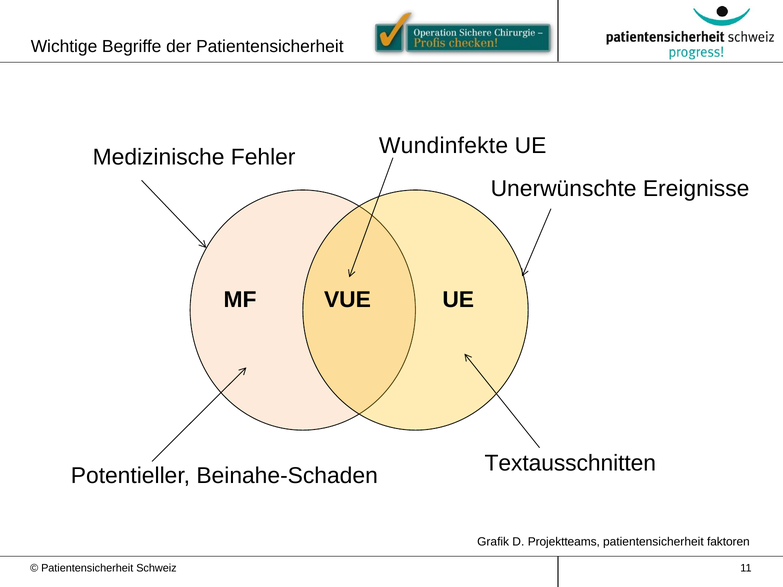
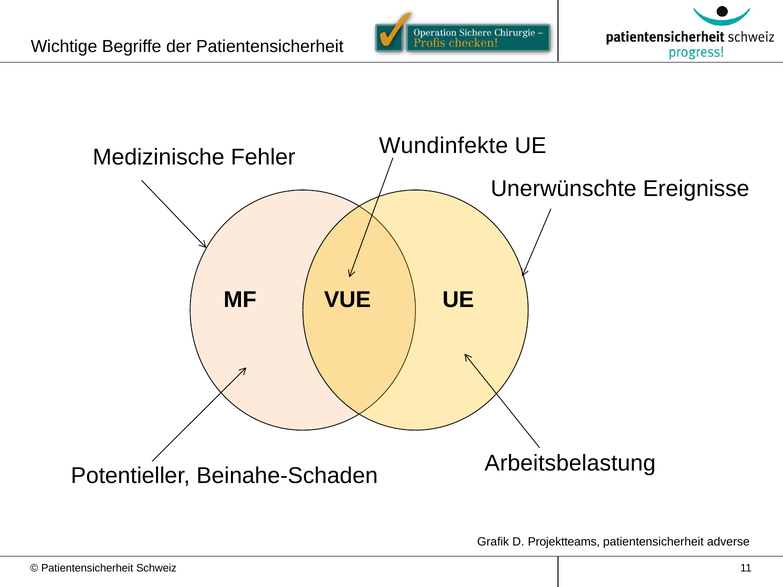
Textausschnitten: Textausschnitten -> Arbeitsbelastung (570, 463)
faktoren: faktoren -> adverse (728, 542)
